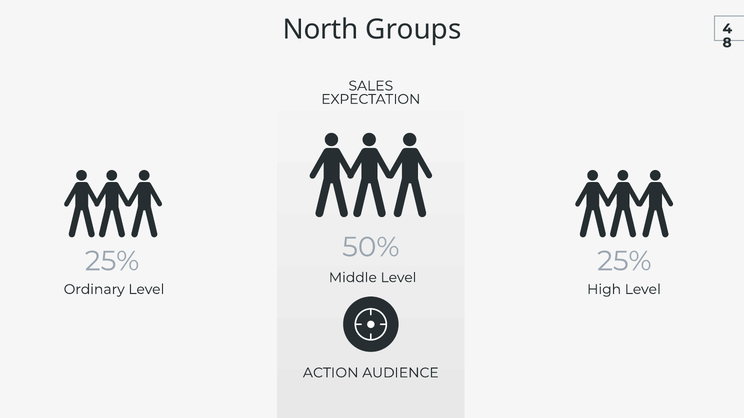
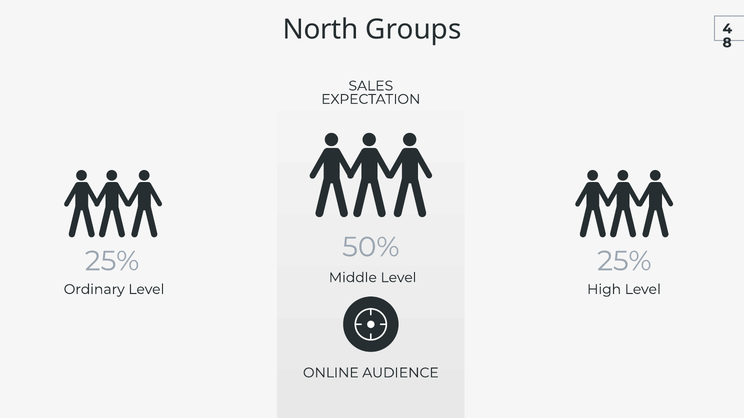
ACTION: ACTION -> ONLINE (331, 373)
